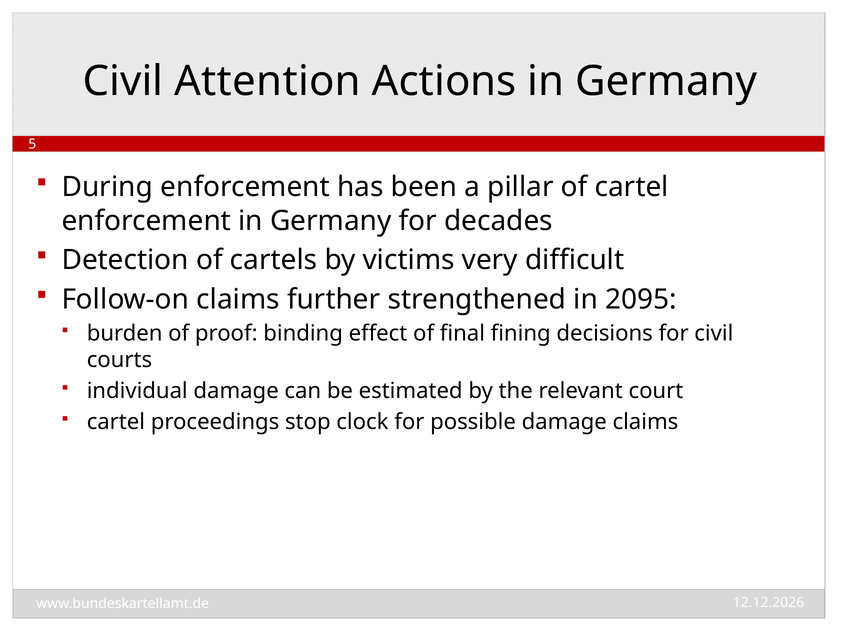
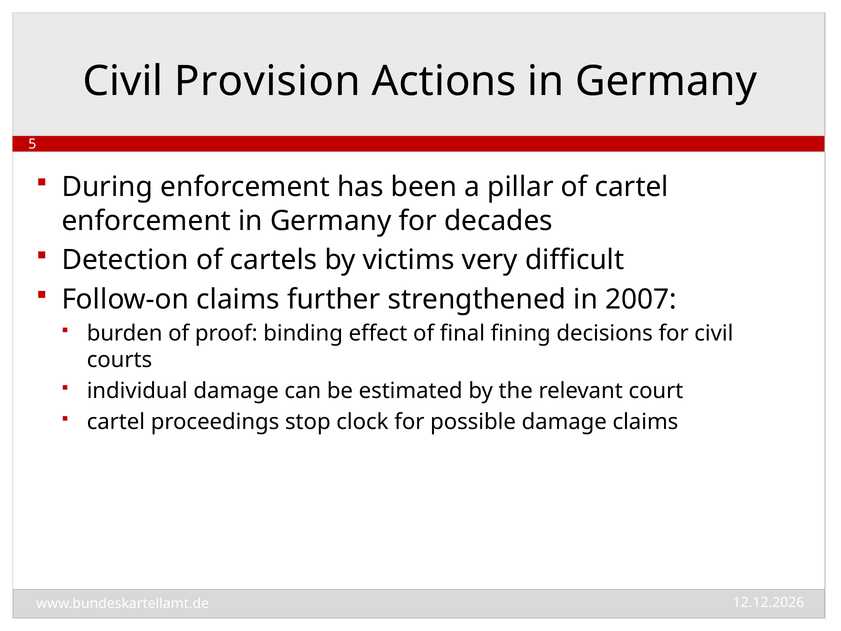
Attention: Attention -> Provision (267, 81)
2095: 2095 -> 2007 (641, 299)
